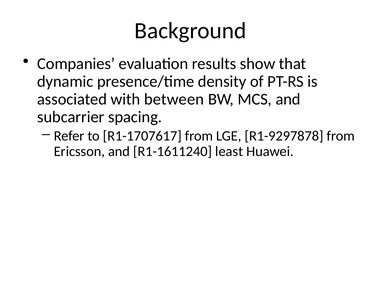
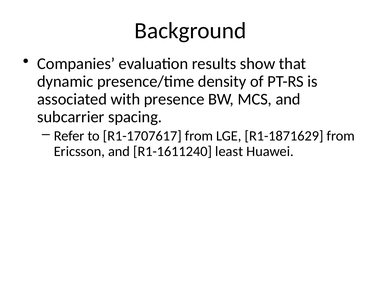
between: between -> presence (174, 99)
R1-9297878: R1-9297878 -> R1-1871629 (284, 136)
